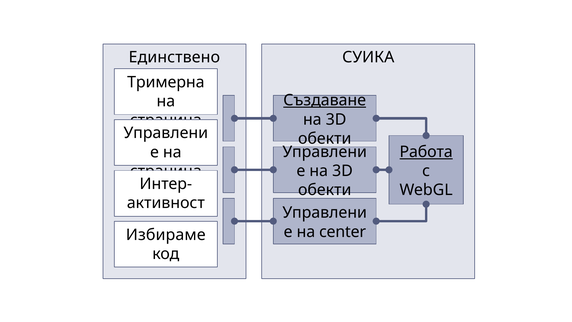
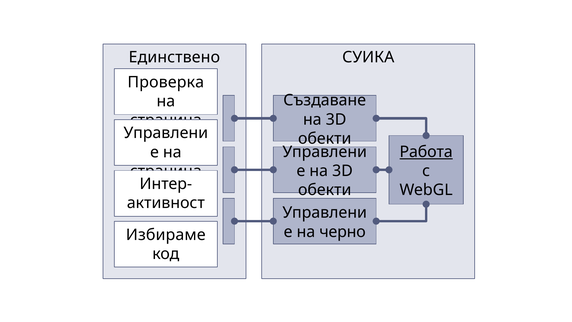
Тримерна: Тримерна -> Проверка (166, 82)
Създаване underline: present -> none (325, 100)
center: center -> черно (343, 232)
